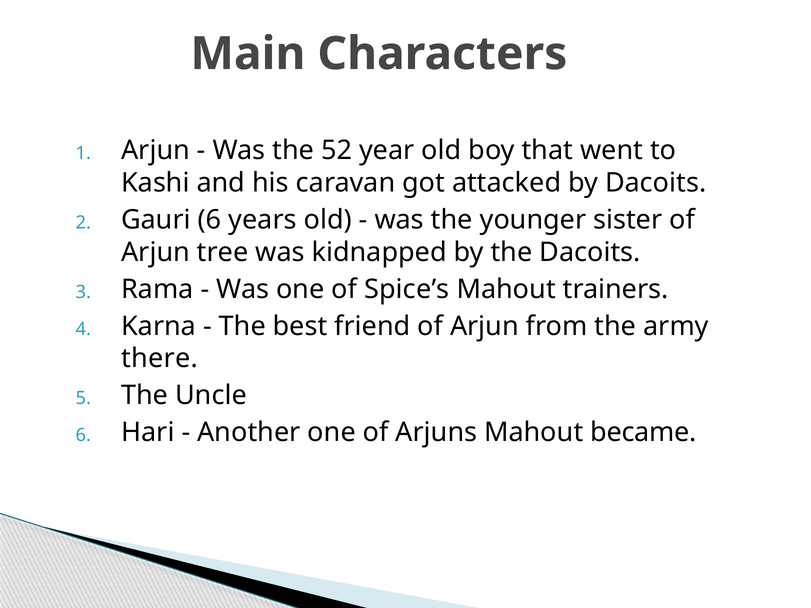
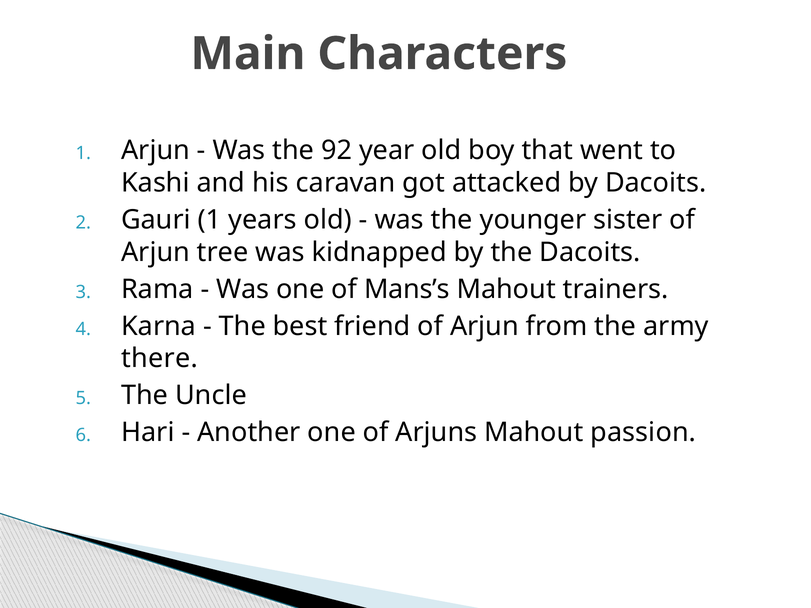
52: 52 -> 92 (337, 151)
Gauri 6: 6 -> 1 (210, 220)
Spice’s: Spice’s -> Mans’s (407, 289)
became: became -> passion (643, 433)
